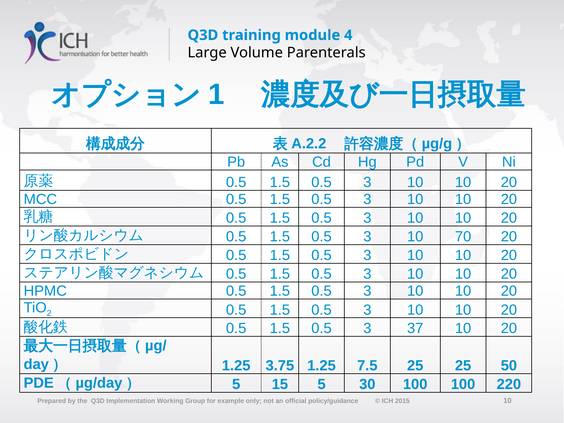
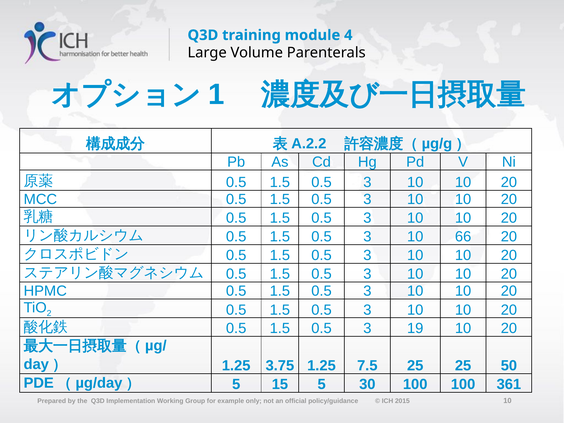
70: 70 -> 66 (463, 237)
37: 37 -> 19 (415, 328)
220: 220 -> 361 (509, 384)
